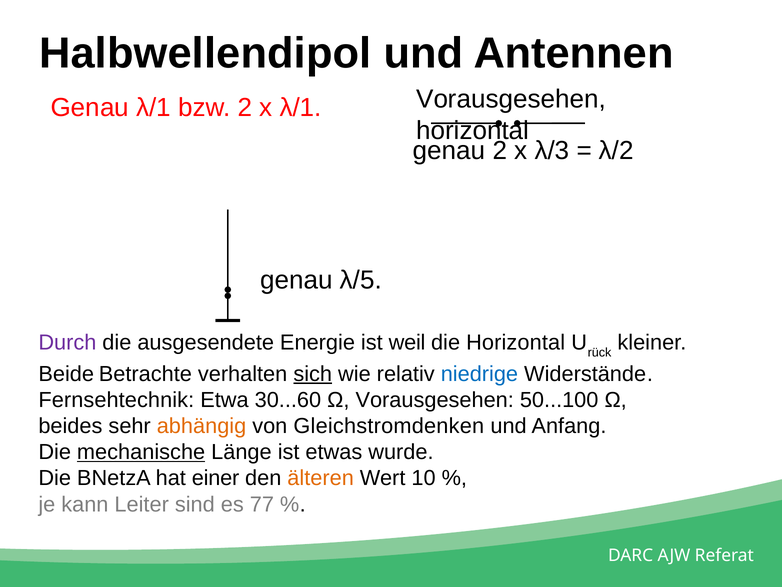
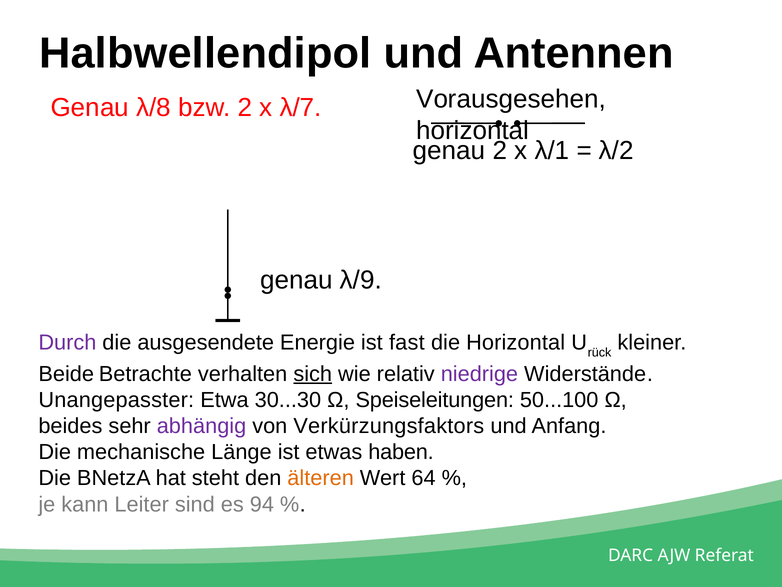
Genau λ/1: λ/1 -> λ/8 (154, 108)
x λ/1: λ/1 -> λ/7 (301, 108)
λ/3: λ/3 -> λ/1 (552, 151)
λ/5: λ/5 -> λ/9 (361, 280)
weil: weil -> fast (407, 342)
niedrige colour: blue -> purple (479, 374)
Fernsehtechnik: Fernsehtechnik -> Unangepasster (116, 400)
30...60: 30...60 -> 30...30 (288, 400)
Ω Vorausgesehen: Vorausgesehen -> Speiseleitungen (435, 400)
abhängig colour: orange -> purple (202, 426)
Gleichstromdenken: Gleichstromdenken -> Verkürzungsfaktors (389, 426)
mechanische underline: present -> none (141, 452)
wurde: wurde -> haben (401, 452)
einer: einer -> steht (215, 478)
10: 10 -> 64 (424, 478)
77: 77 -> 94 (262, 504)
